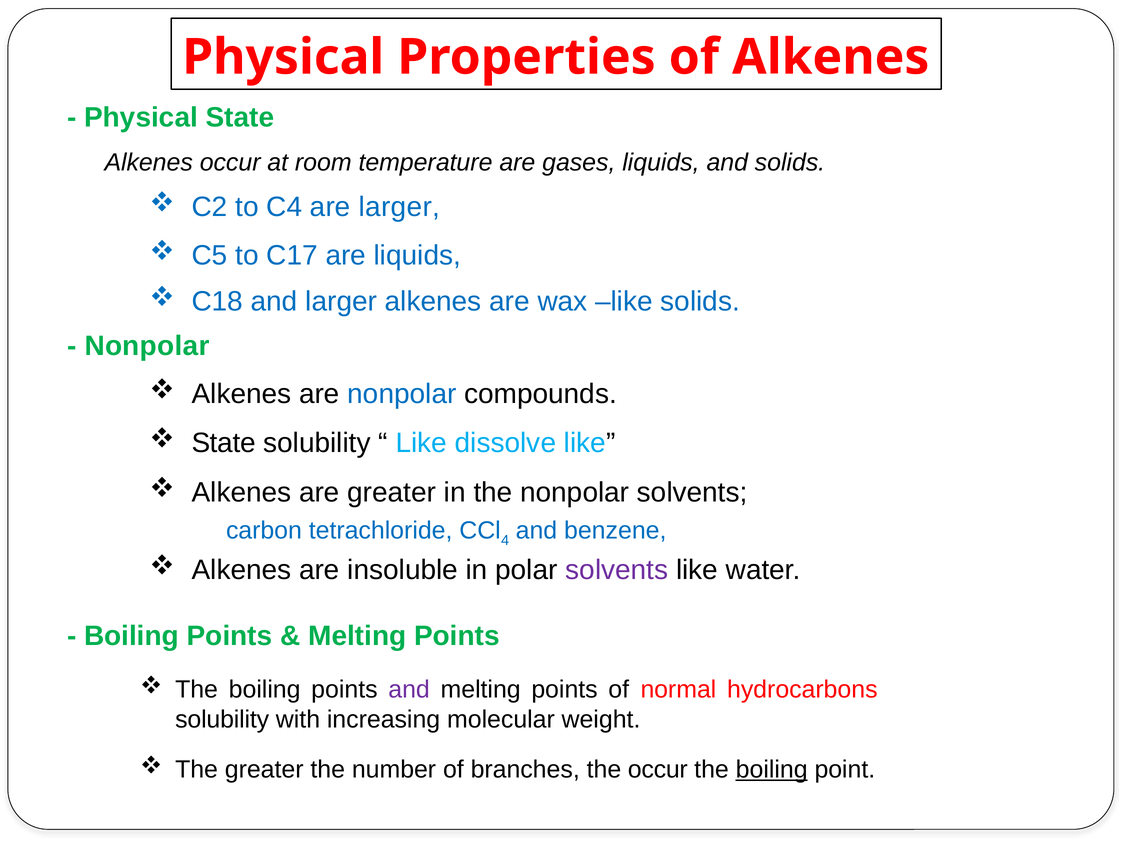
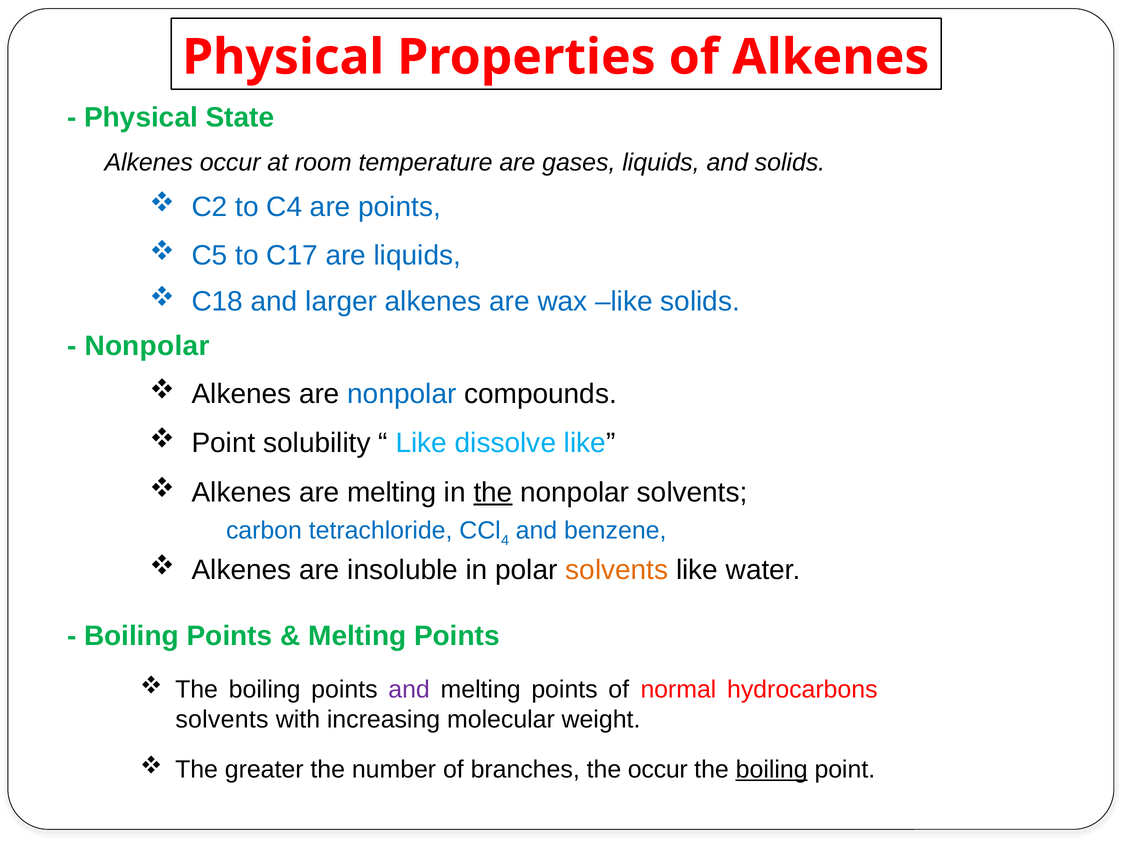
are larger: larger -> points (400, 207)
State: State -> Point (224, 443)
are greater: greater -> melting (392, 493)
the underline: none -> present (493, 493)
solvents colour: purple -> orange (617, 571)
solubility: solubility -> solvents (222, 720)
